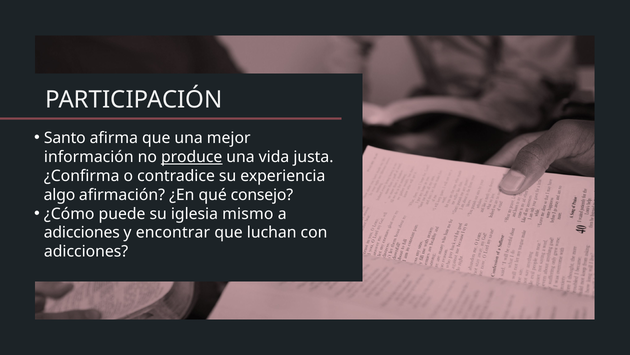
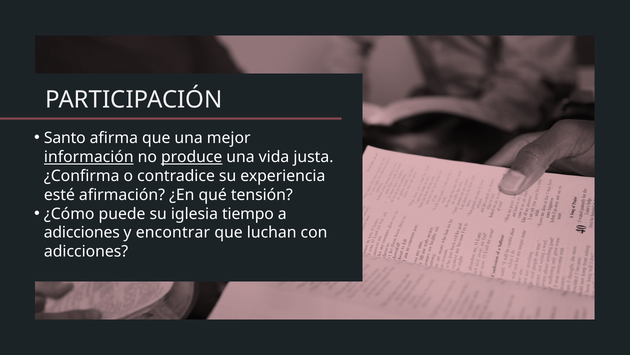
información underline: none -> present (89, 157)
algo: algo -> esté (59, 195)
consejo: consejo -> tensión (262, 195)
mismo: mismo -> tiempo (248, 213)
